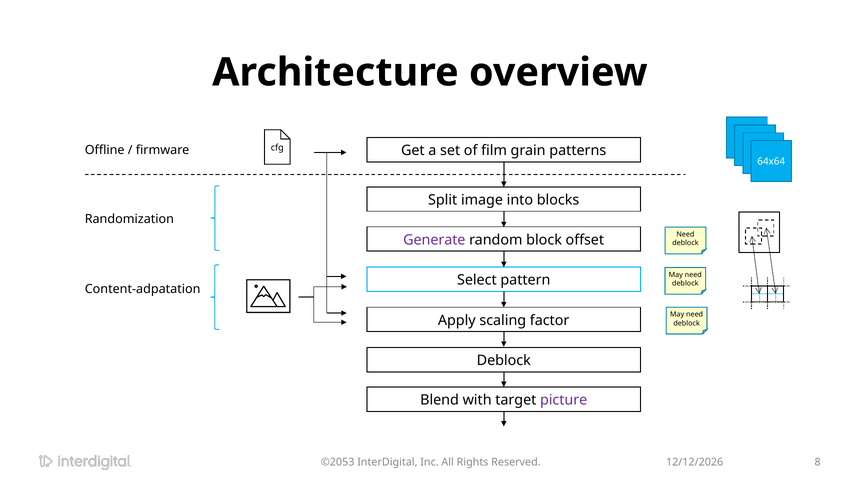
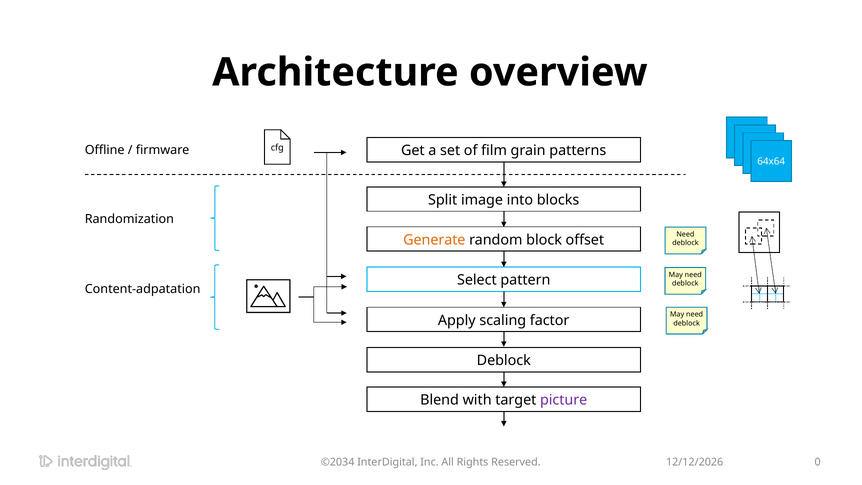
Generate colour: purple -> orange (434, 240)
©2053: ©2053 -> ©2034 (338, 462)
8: 8 -> 0 (818, 462)
